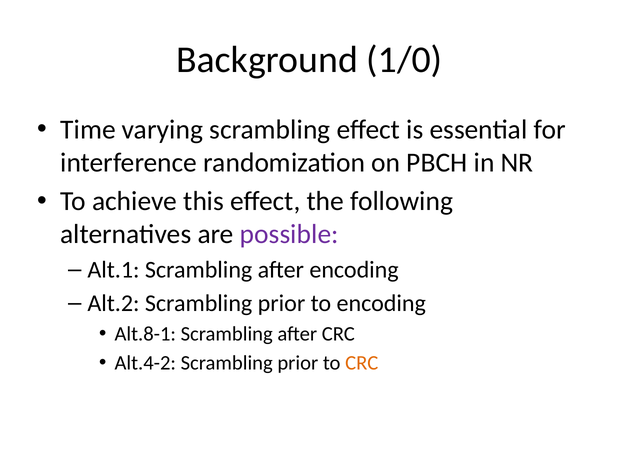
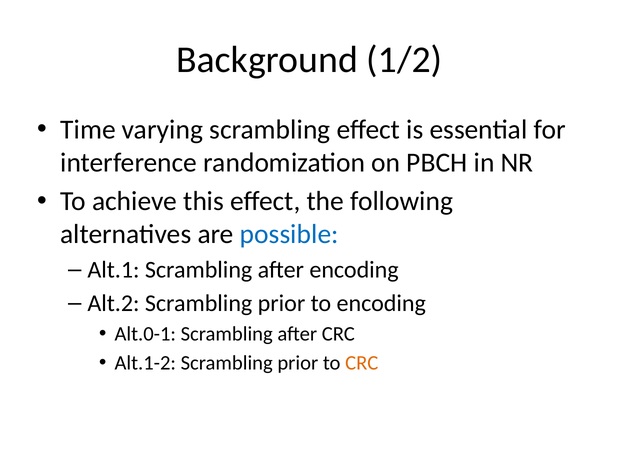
1/0: 1/0 -> 1/2 (404, 60)
possible colour: purple -> blue (289, 235)
Alt.8-1: Alt.8-1 -> Alt.0-1 (145, 334)
Alt.4-2: Alt.4-2 -> Alt.1-2 (145, 363)
